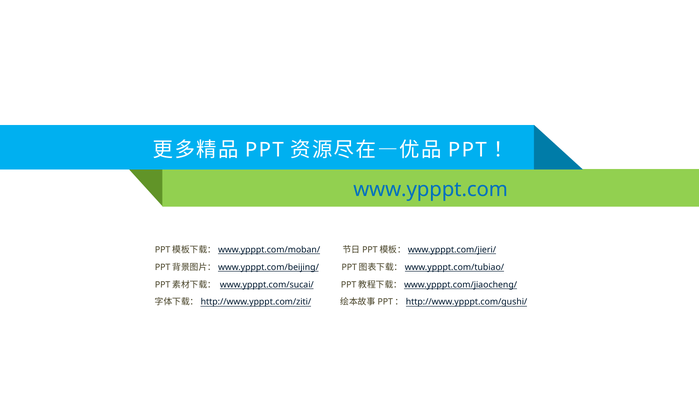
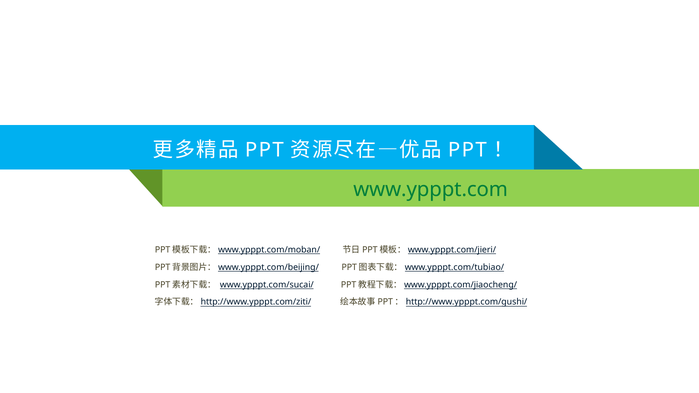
www.ypppt.com colour: blue -> green (431, 189)
